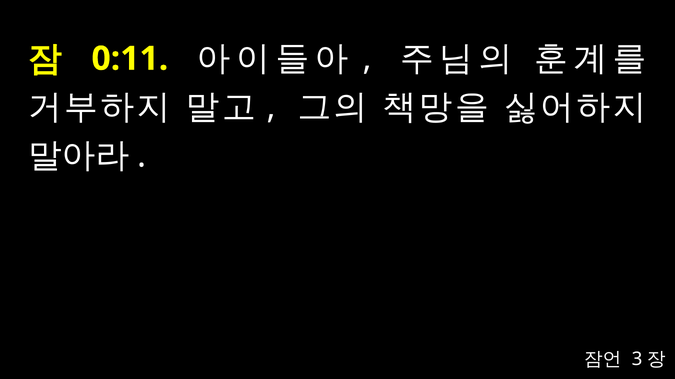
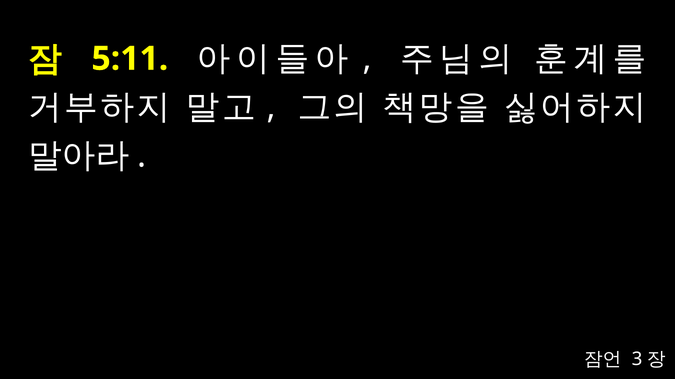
0:11: 0:11 -> 5:11 (130, 59)
